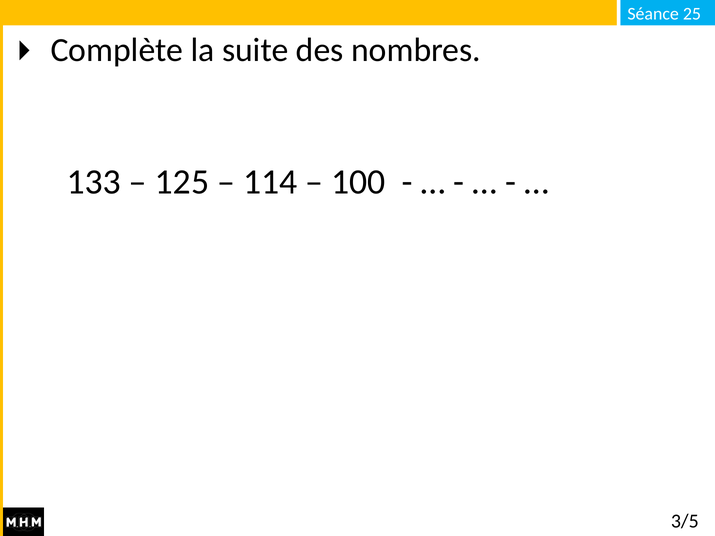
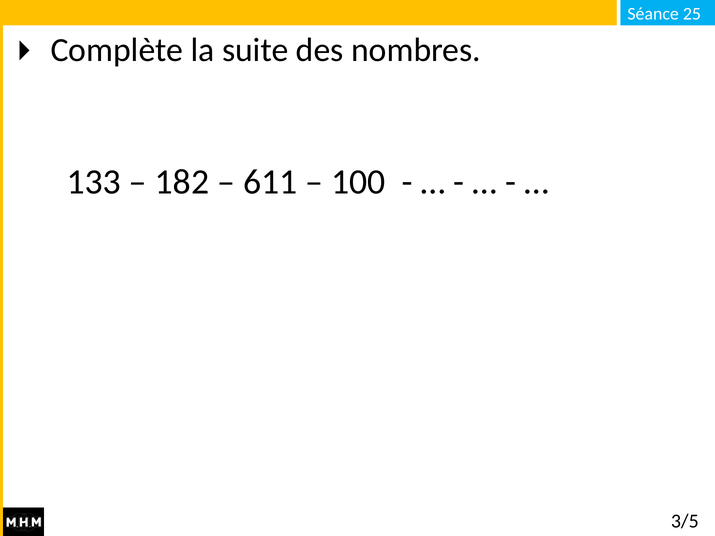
125: 125 -> 182 (182, 182)
114: 114 -> 611 (270, 182)
